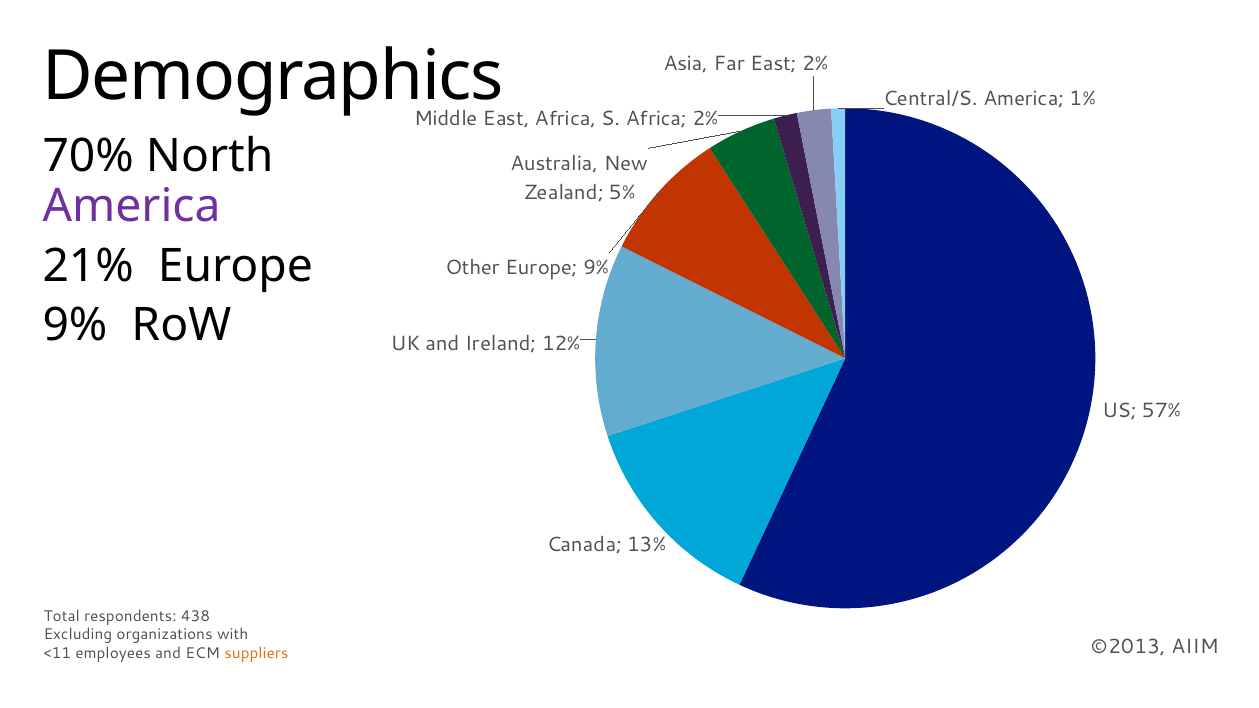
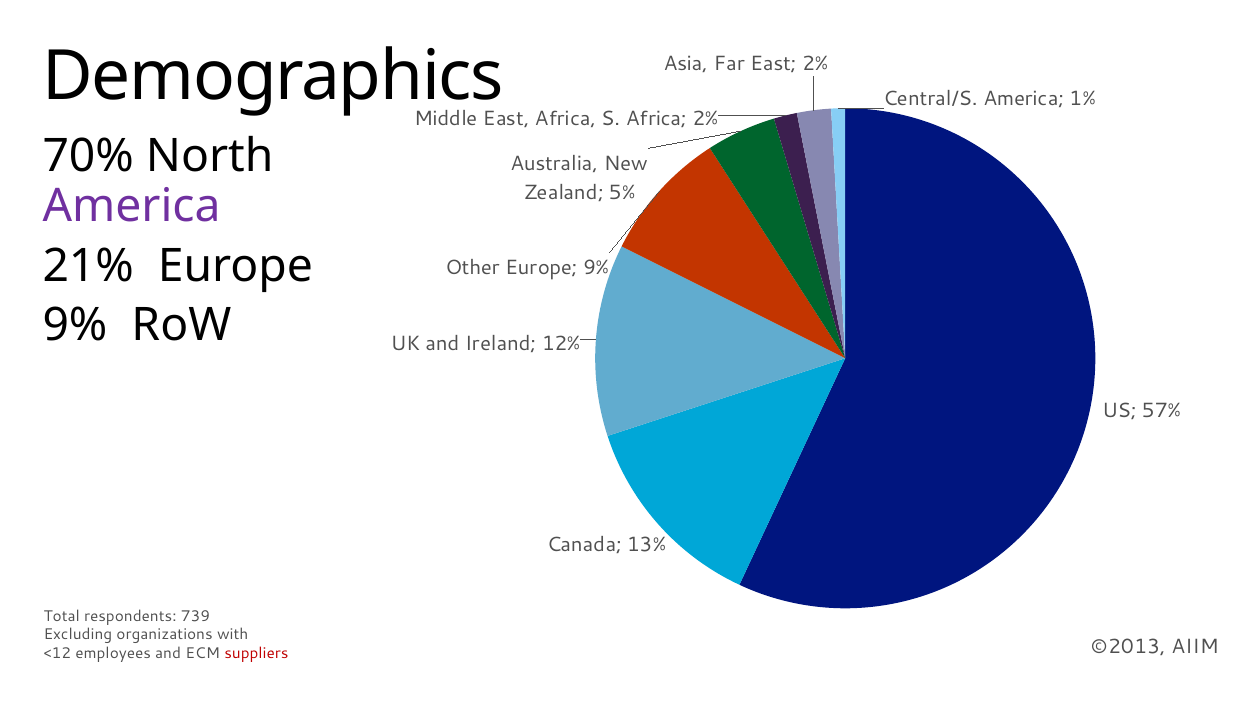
438: 438 -> 739 (195, 616)
<11: <11 -> <12 (57, 653)
suppliers colour: orange -> red (256, 653)
